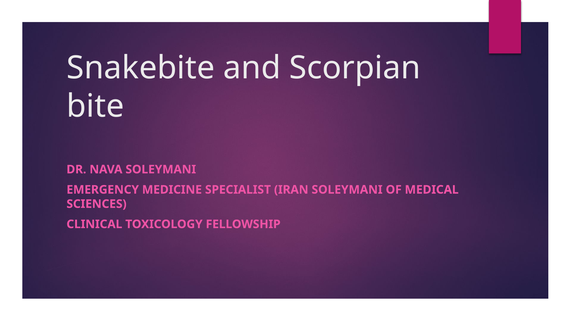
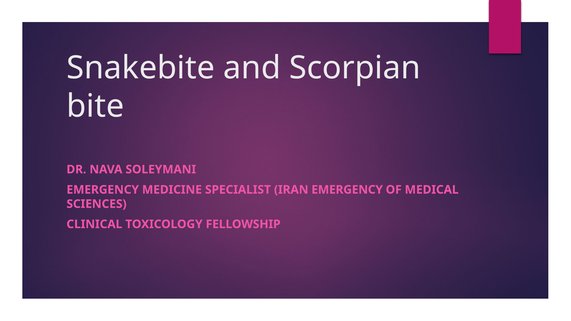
IRAN SOLEYMANI: SOLEYMANI -> EMERGENCY (347, 190)
